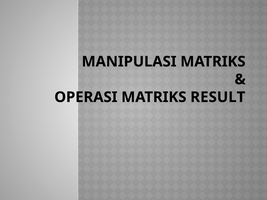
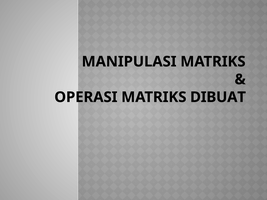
RESULT: RESULT -> DIBUAT (218, 97)
